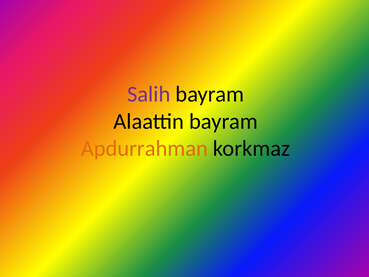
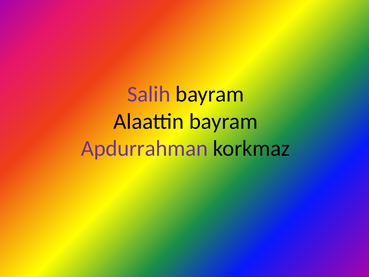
Apdurrahman colour: orange -> purple (144, 148)
